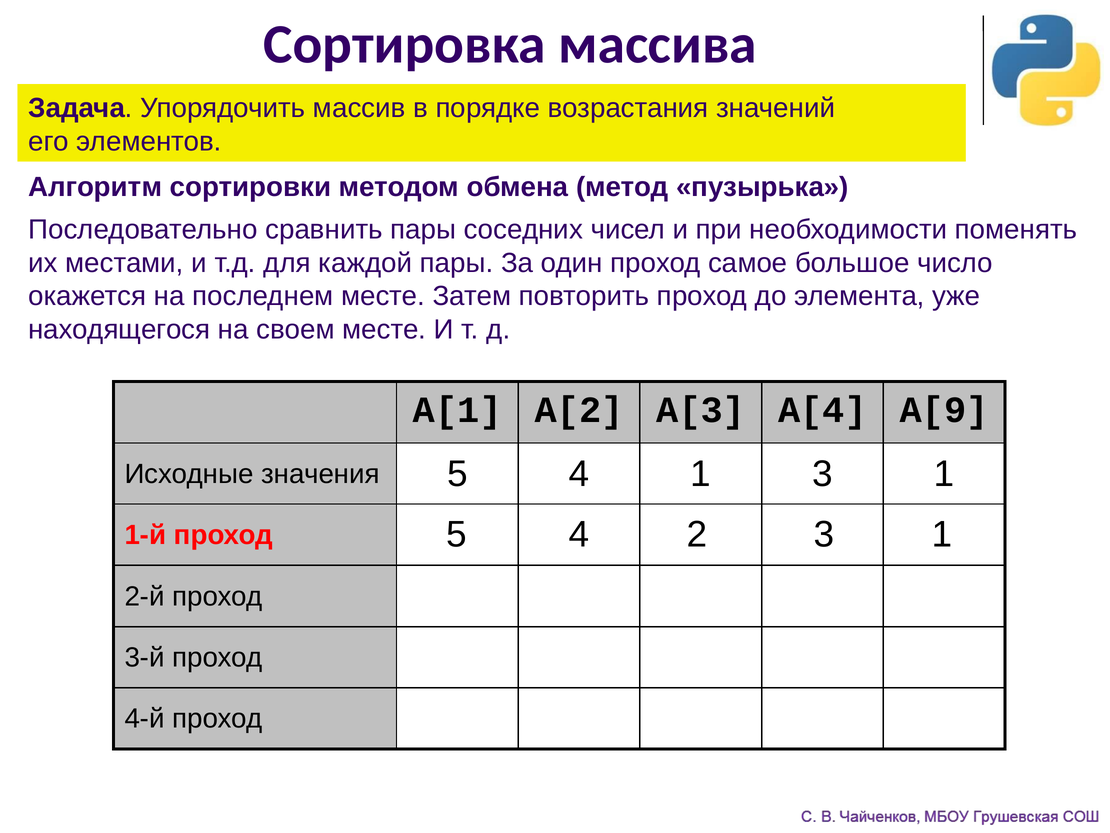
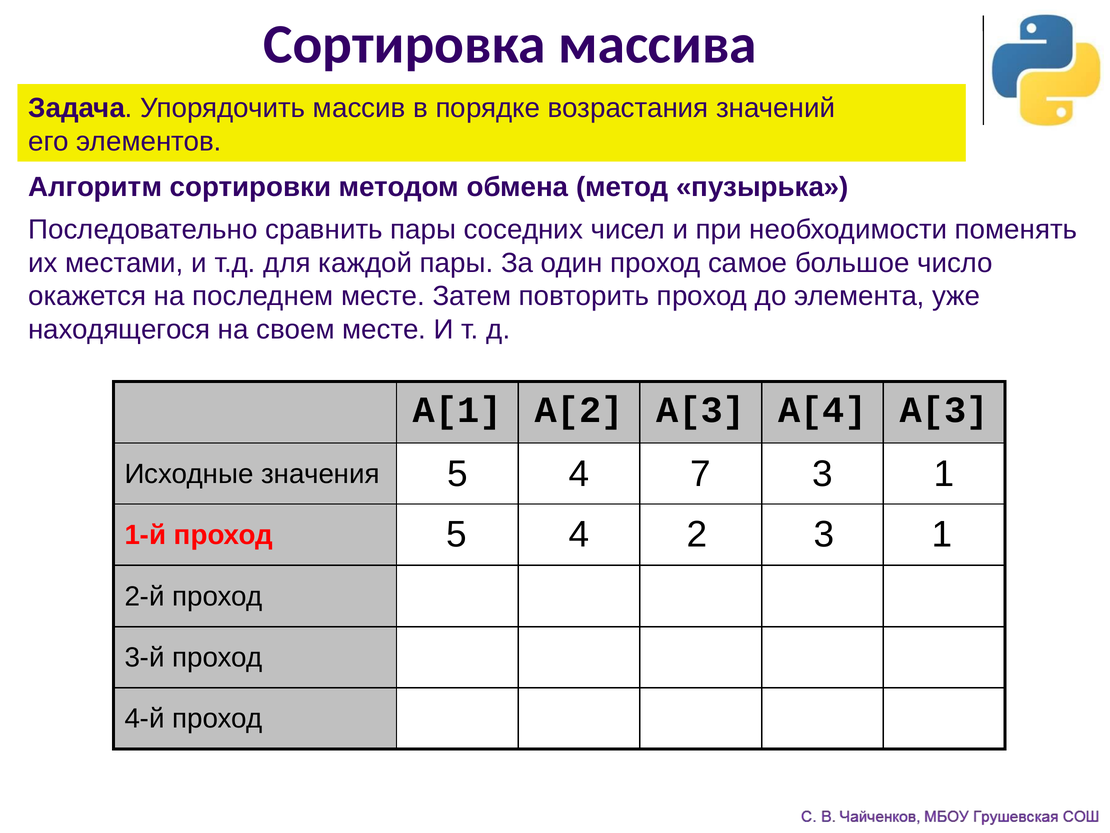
A[4 A[9: A[9 -> A[3 (944, 410)
4 1: 1 -> 7 (701, 474)
